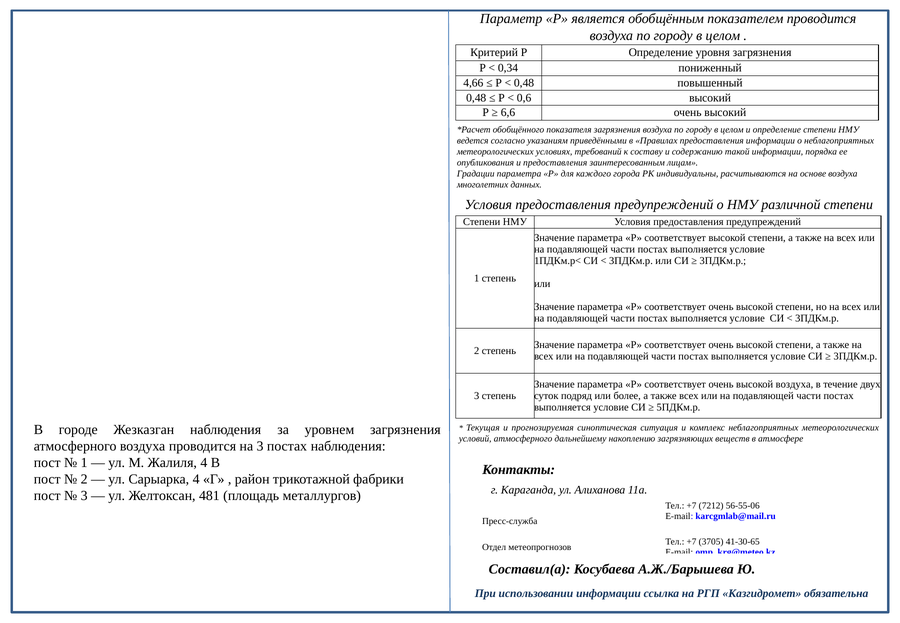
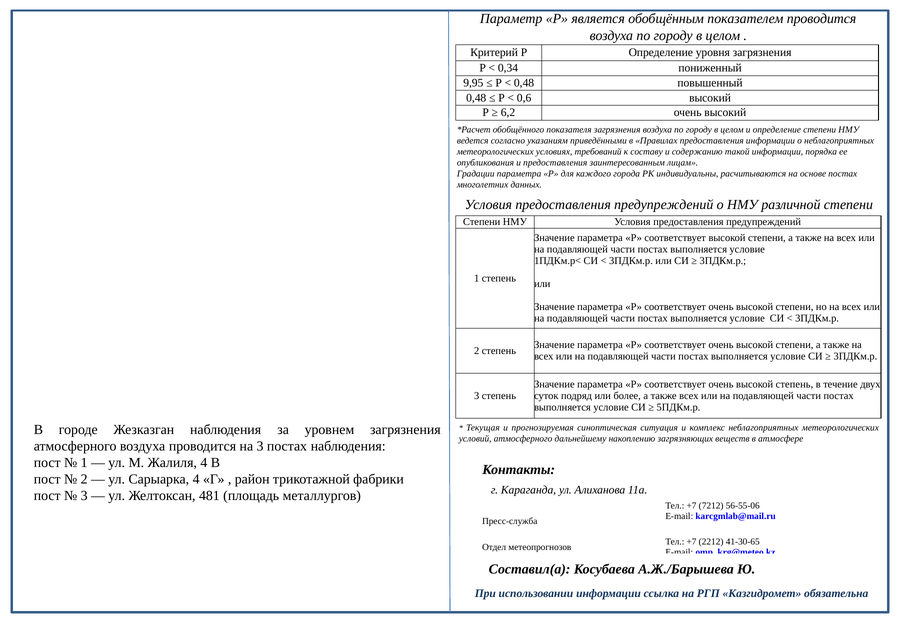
4,66: 4,66 -> 9,95 (473, 83)
6,6: 6,6 -> 6,2 (508, 113)
основе воздуха: воздуха -> постах (843, 174)
высокой воздуха: воздуха -> степень (795, 384)
3705: 3705 -> 2212 (711, 542)
